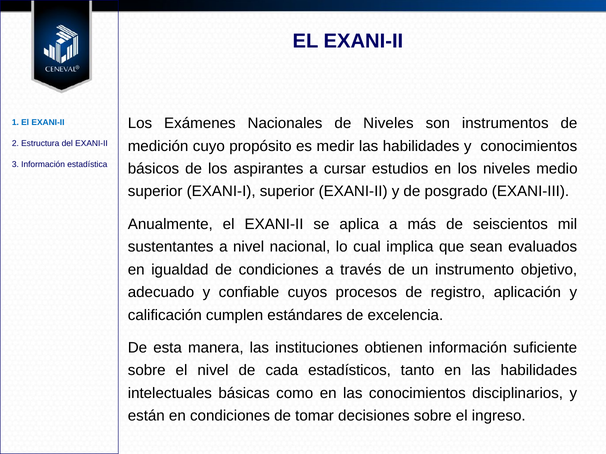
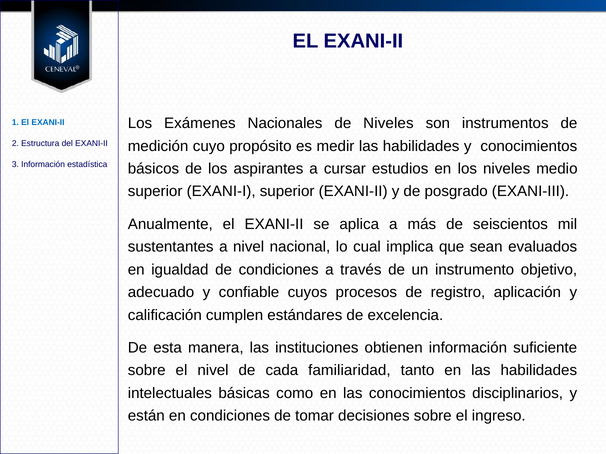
estadísticos: estadísticos -> familiaridad (349, 371)
